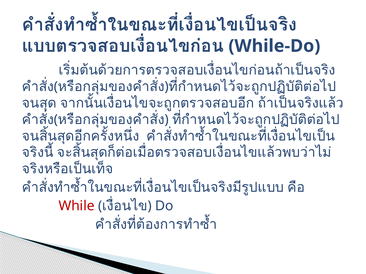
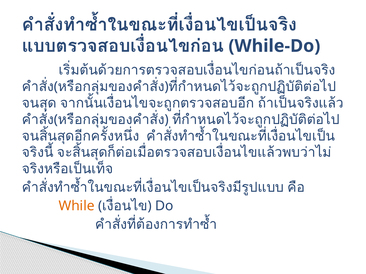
While colour: red -> orange (77, 206)
